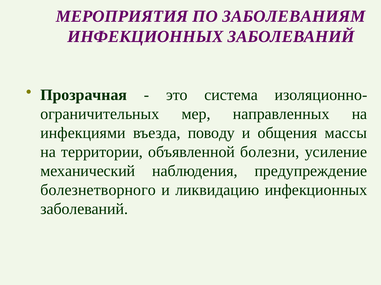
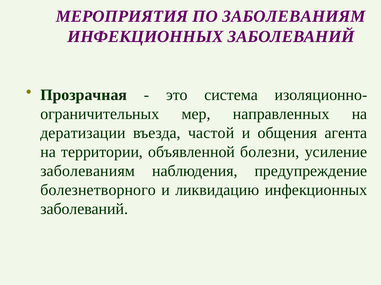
инфекциями: инфекциями -> дератизации (83, 133)
поводу: поводу -> частой (211, 133)
массы: массы -> агента (346, 133)
механический: механический -> заболеваниям (88, 171)
